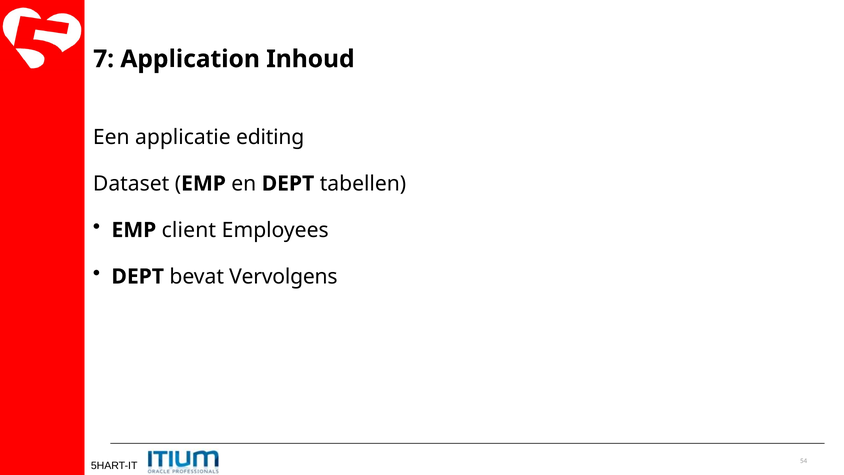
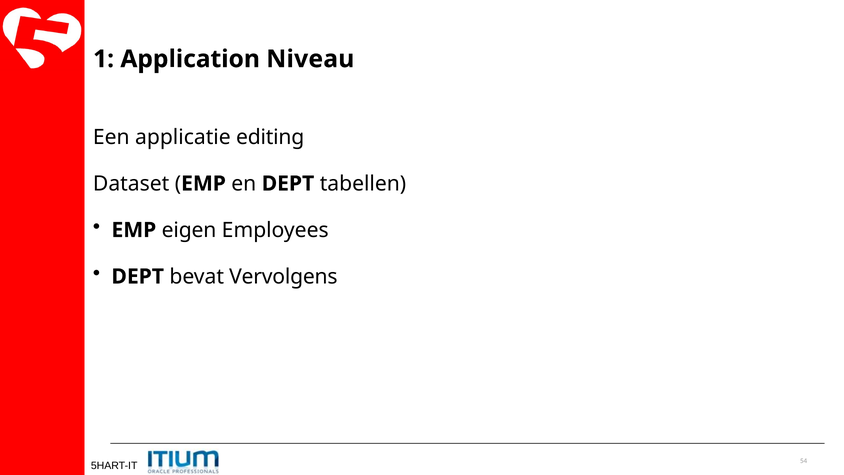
7: 7 -> 1 (104, 59)
Inhoud: Inhoud -> Niveau (310, 59)
client: client -> eigen (189, 230)
